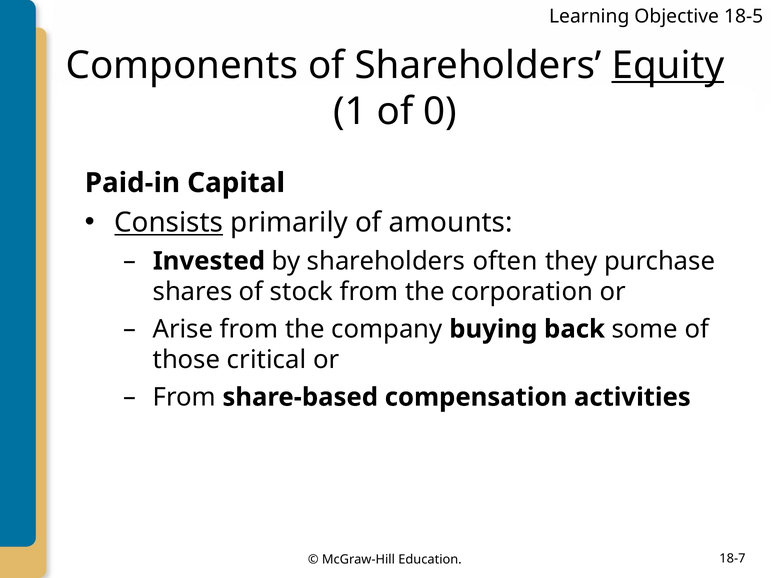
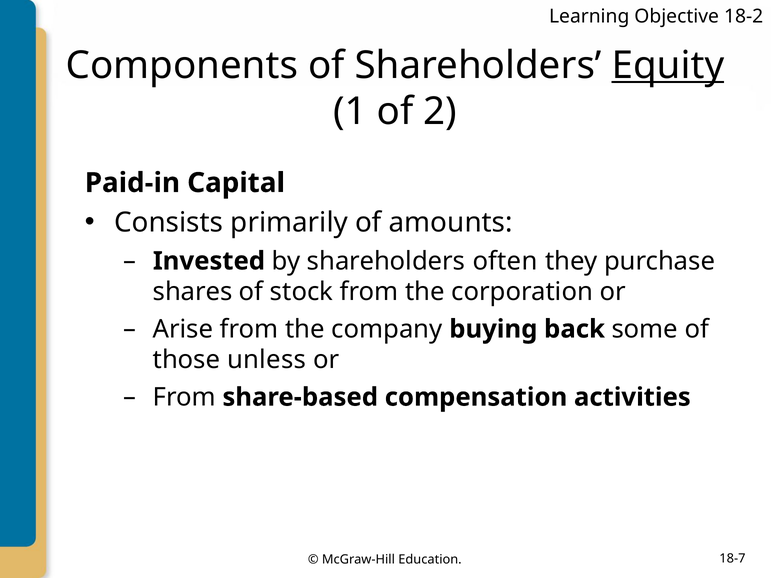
18-5: 18-5 -> 18-2 (744, 16)
0: 0 -> 2 (440, 112)
Consists underline: present -> none (169, 223)
critical: critical -> unless (267, 360)
